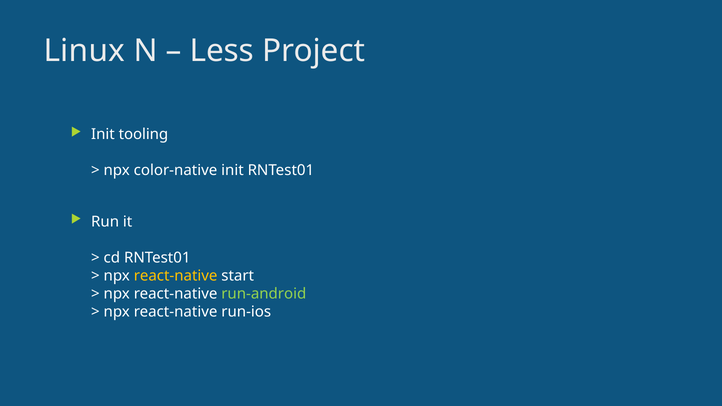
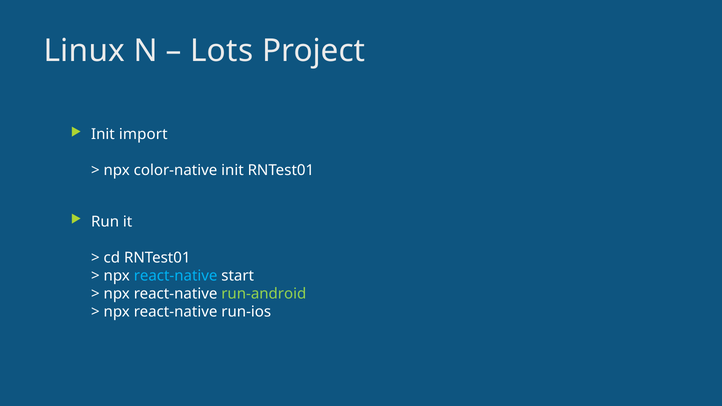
Less: Less -> Lots (222, 51)
tooling: tooling -> import (143, 134)
react-native colour: yellow -> light blue (176, 276)
